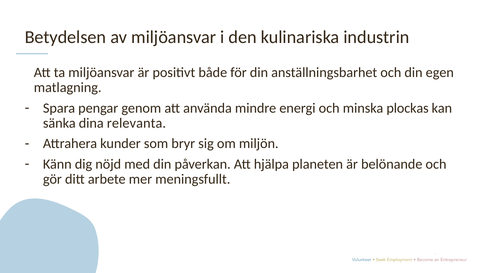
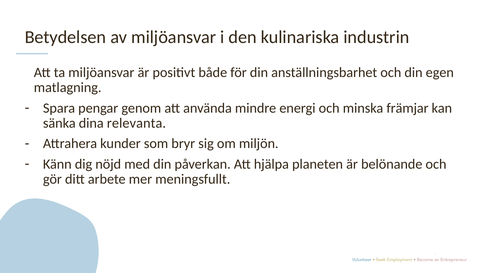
plockas: plockas -> främjar (408, 108)
